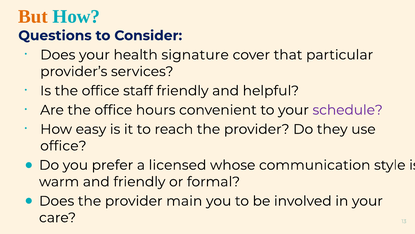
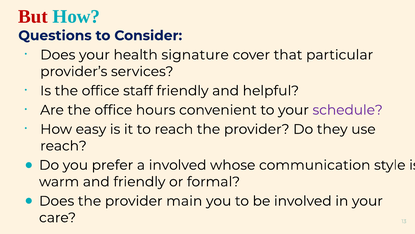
But colour: orange -> red (33, 16)
office: office -> reach (63, 146)
a licensed: licensed -> involved (178, 165)
